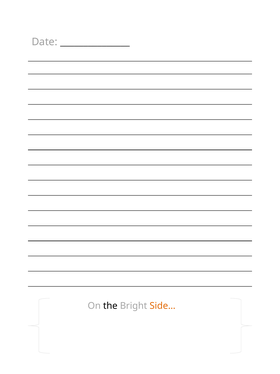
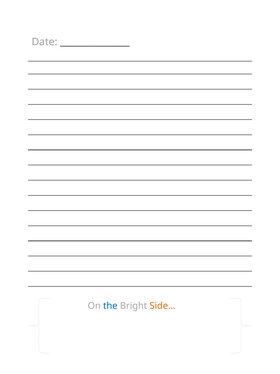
the colour: black -> blue (110, 305)
